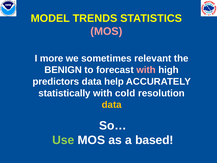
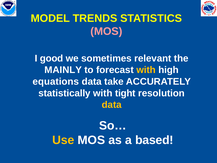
more: more -> good (52, 58)
BENIGN: BENIGN -> MAINLY (63, 70)
with colour: pink -> yellow (146, 70)
predictors: predictors -> equations (56, 81)
help: help -> take (114, 81)
cold: cold -> tight (125, 93)
Use colour: light green -> yellow (63, 140)
